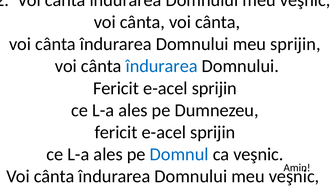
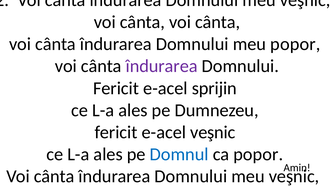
meu sprijin: sprijin -> popor (295, 44)
îndurarea colour: blue -> purple (162, 66)
sprijin: sprijin -> veşnic (213, 132)
ca veşnic: veşnic -> popor (258, 154)
